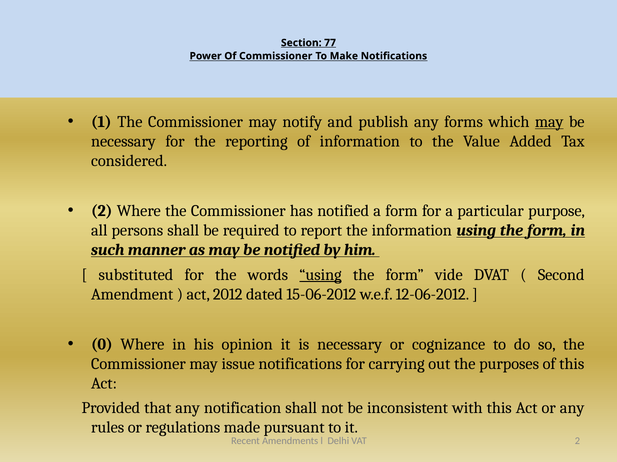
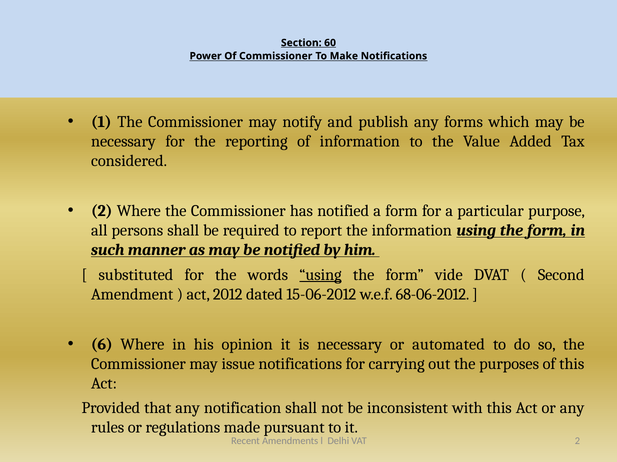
77: 77 -> 60 (330, 43)
may underline: present -> none (549, 122)
12-06-2012: 12-06-2012 -> 68-06-2012 (432, 295)
0: 0 -> 6 (102, 345)
cognizance: cognizance -> automated (449, 345)
